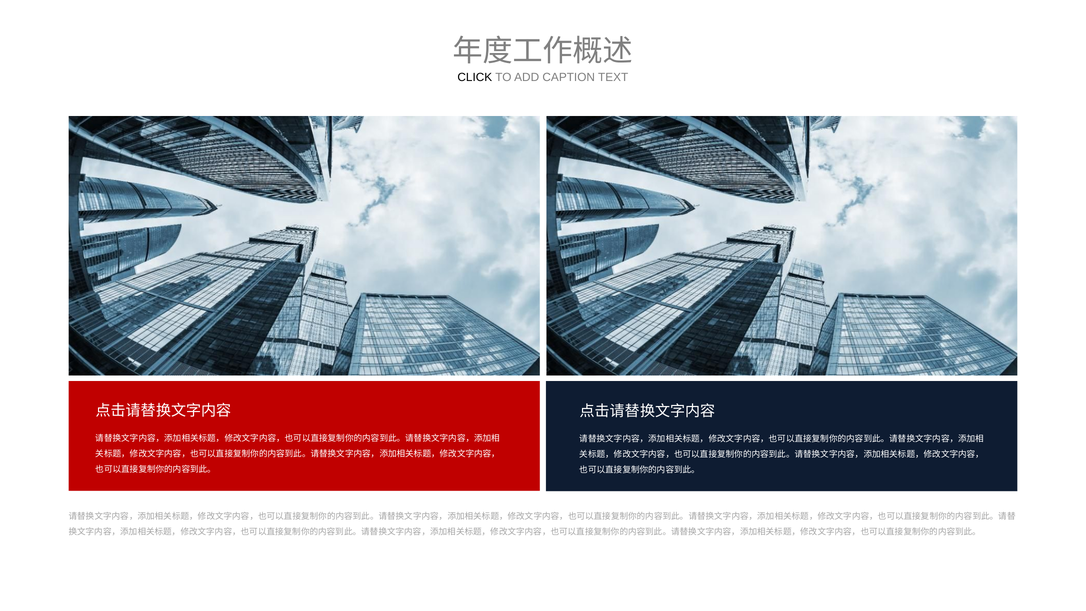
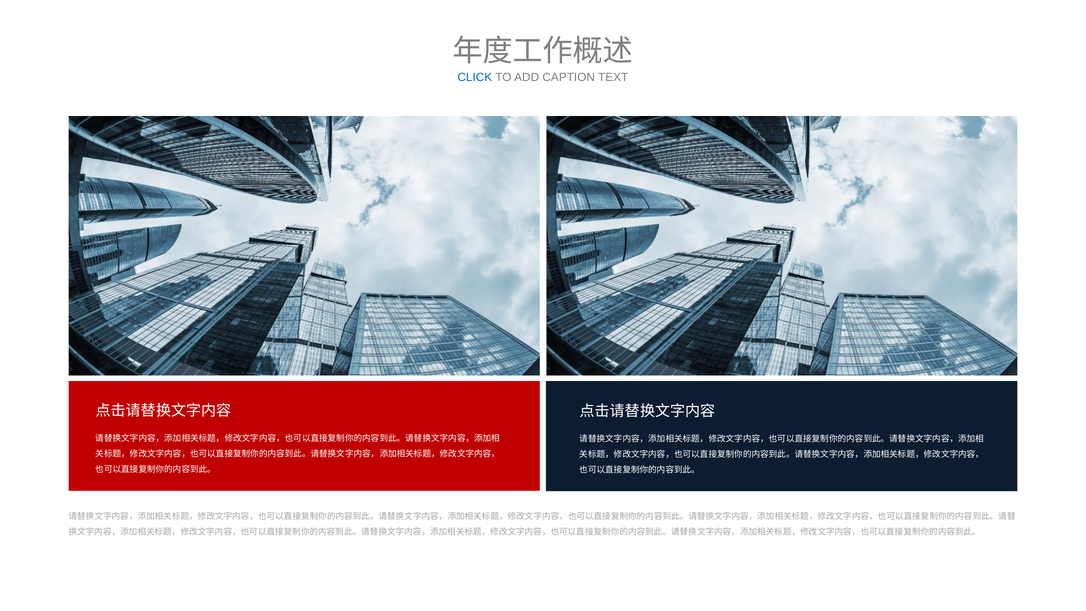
CLICK colour: black -> blue (475, 78)
